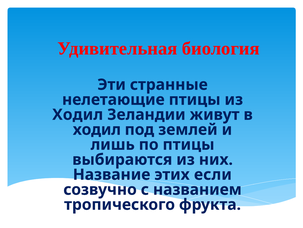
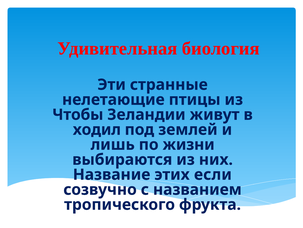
Ходил: Ходил -> Чтобы (78, 114)
по птицы: птицы -> жизни (189, 144)
